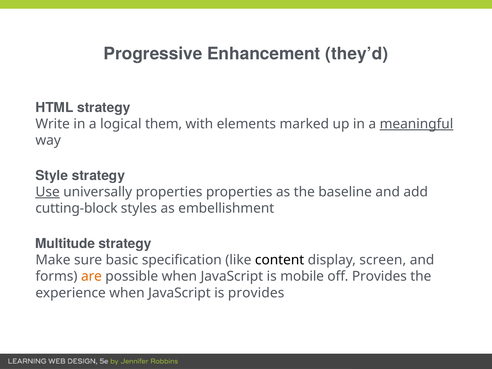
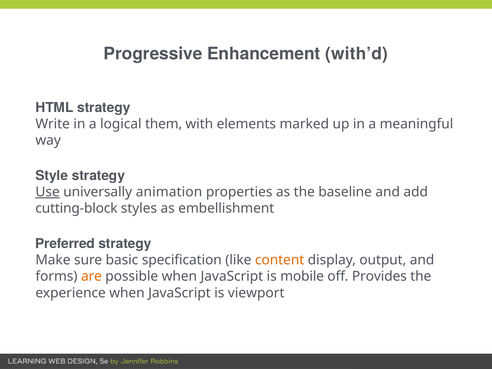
they’d: they’d -> with’d (357, 54)
meaningful underline: present -> none (416, 124)
universally properties: properties -> animation (169, 192)
Multitude: Multitude -> Preferred (65, 244)
content colour: black -> orange (280, 260)
screen: screen -> output (383, 260)
is provides: provides -> viewport (256, 293)
